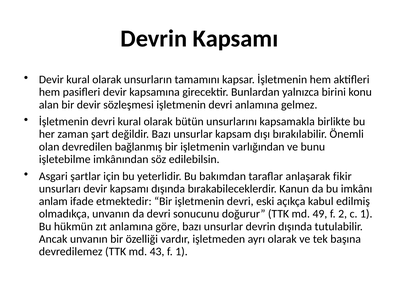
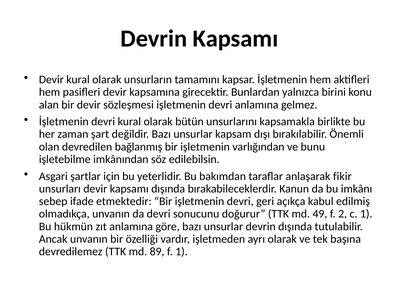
anlam: anlam -> sebep (53, 201)
eski: eski -> geri (265, 201)
43: 43 -> 89 (157, 252)
